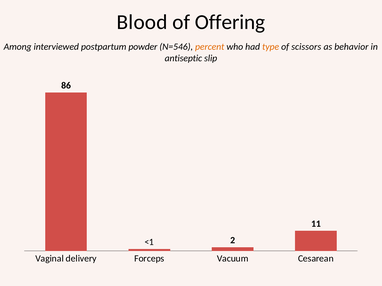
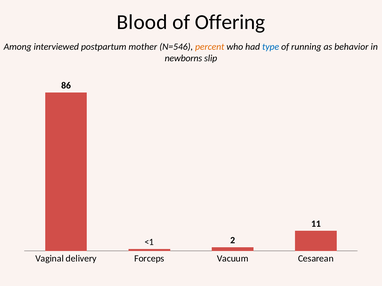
powder: powder -> mother (143, 47)
type colour: orange -> blue (271, 47)
scissors: scissors -> running (306, 47)
antiseptic: antiseptic -> newborns (183, 58)
